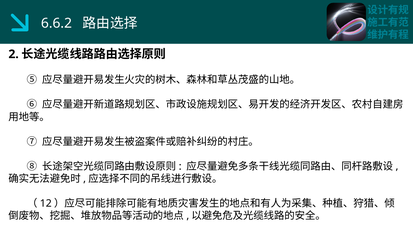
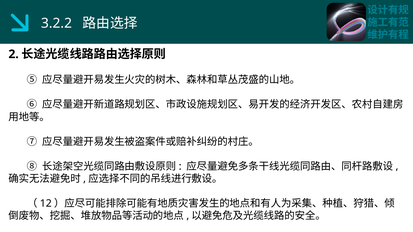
6.6.2: 6.6.2 -> 3.2.2 (56, 23)
